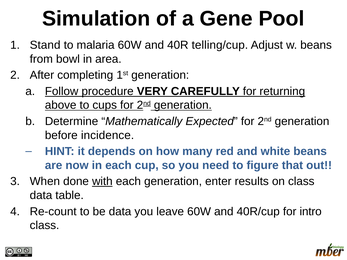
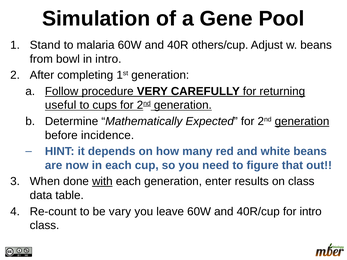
telling/cup: telling/cup -> others/cup (220, 45)
in area: area -> intro (108, 59)
above: above -> useful (61, 105)
generation underline: none -> present (302, 121)
be data: data -> vary (120, 212)
